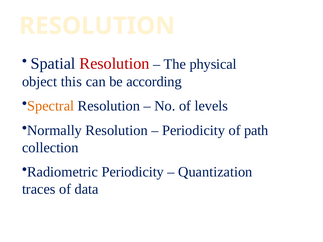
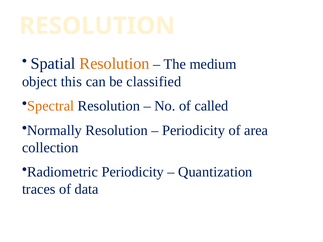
Resolution colour: red -> orange (114, 64)
physical: physical -> medium (213, 64)
according: according -> classified (154, 82)
levels: levels -> called (211, 106)
path: path -> area (256, 131)
